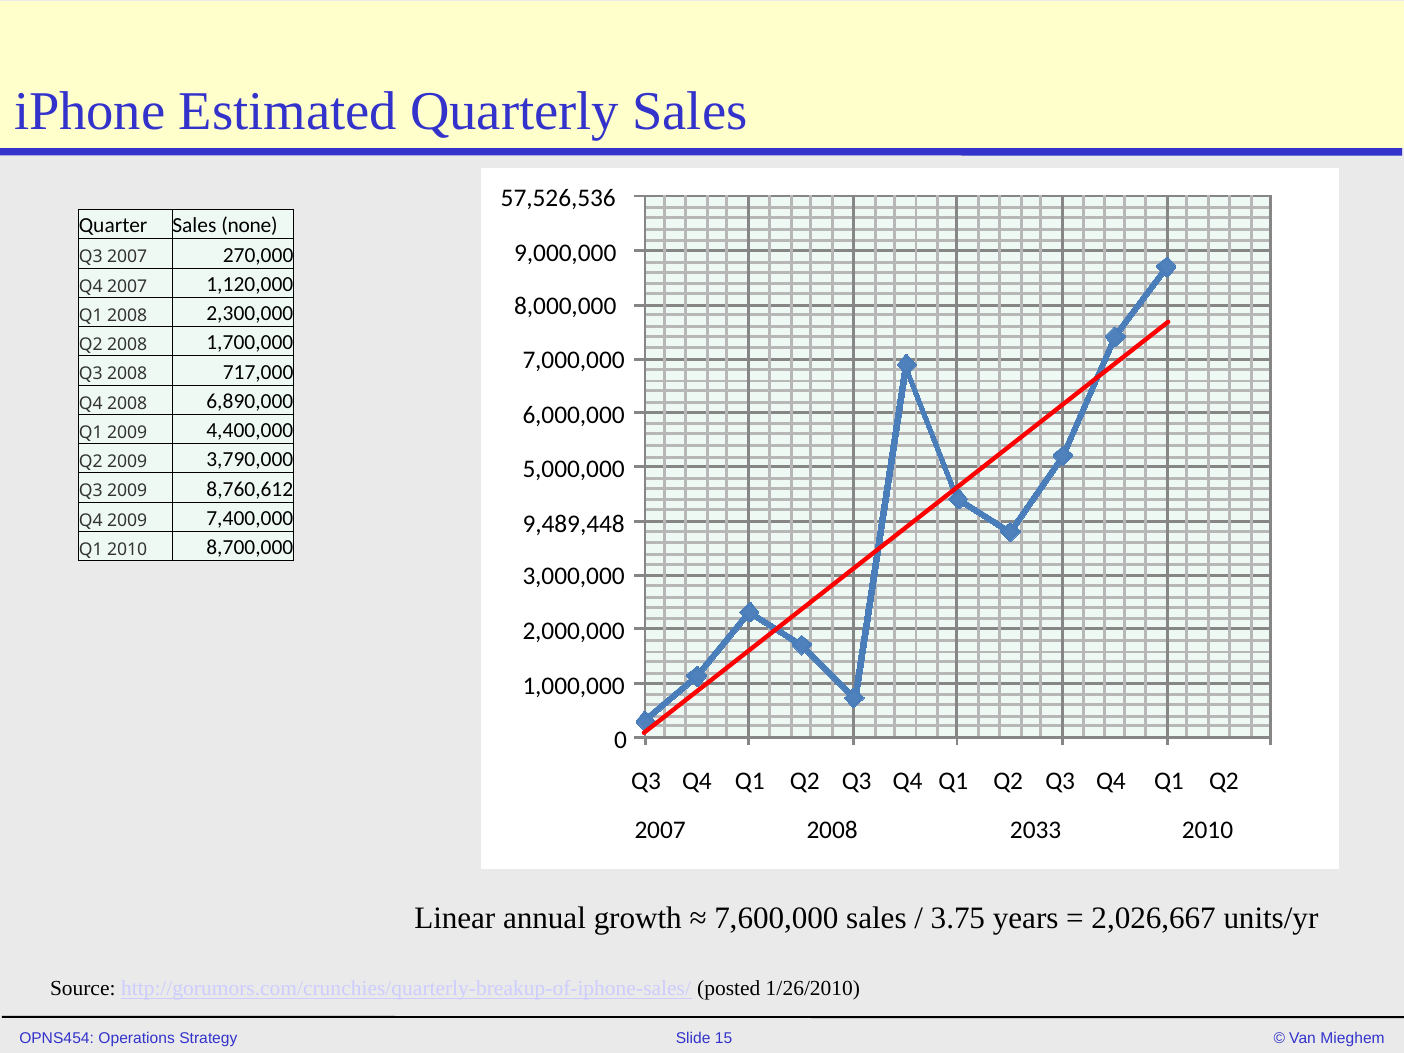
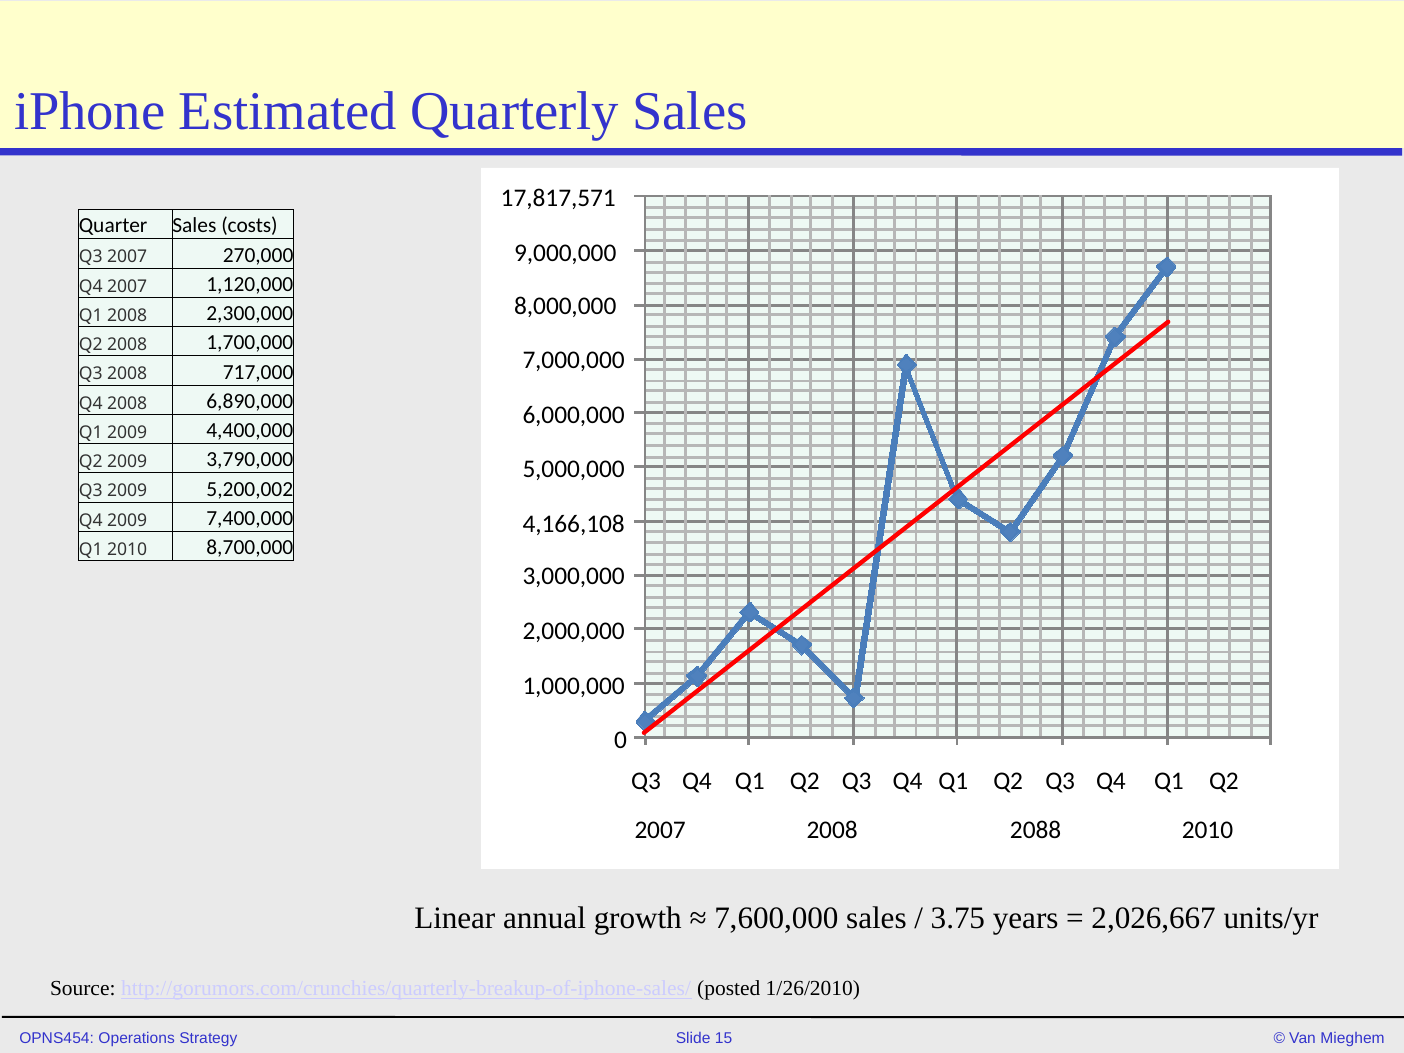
57,526,536: 57,526,536 -> 17,817,571 (558, 198)
none: none -> costs (249, 226)
8,760,612: 8,760,612 -> 5,200,002 (250, 489)
9,489,448: 9,489,448 -> 4,166,108 (574, 524)
2033: 2033 -> 2088 (1036, 830)
